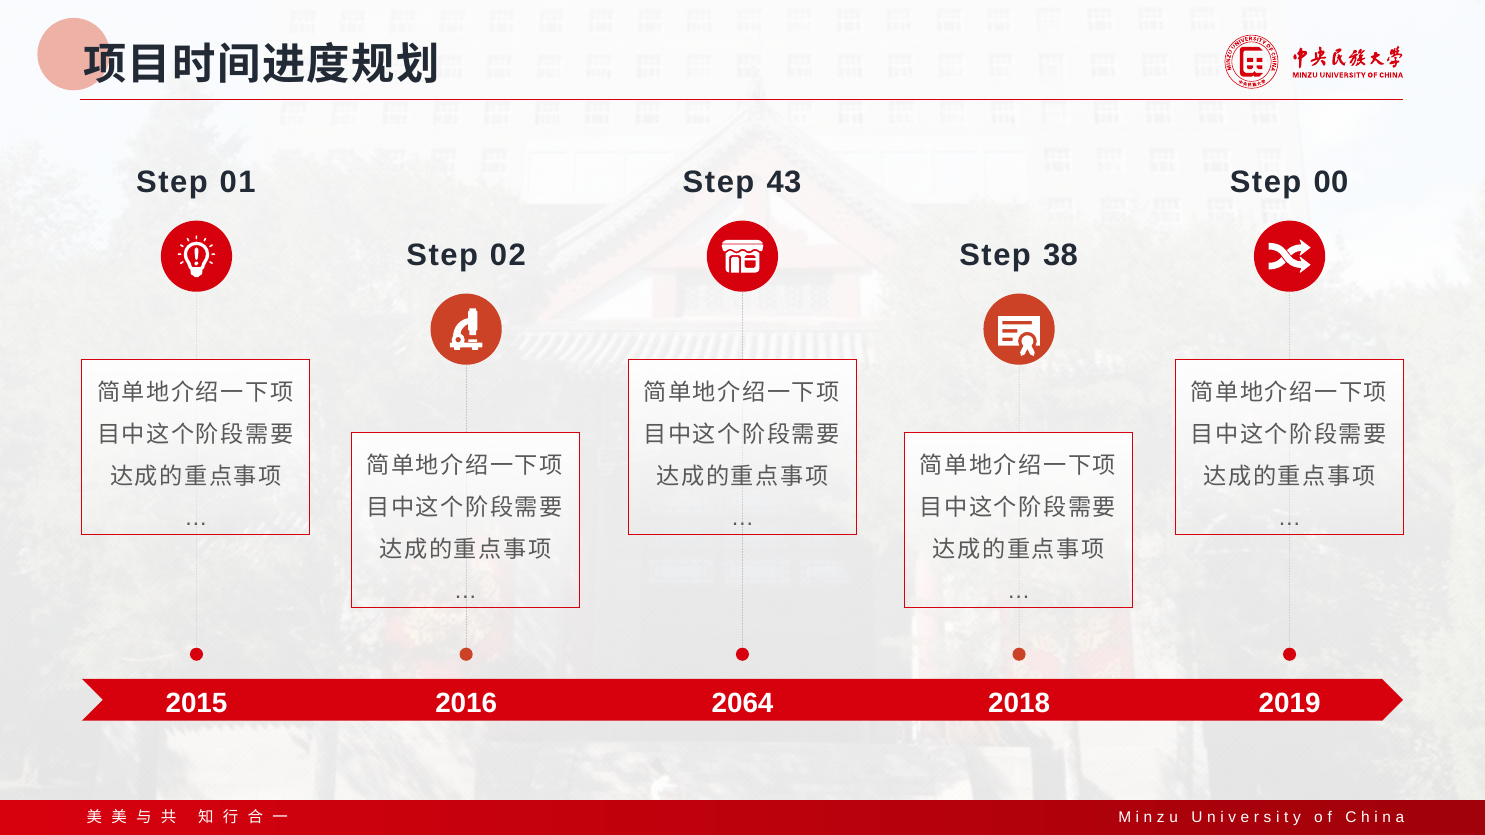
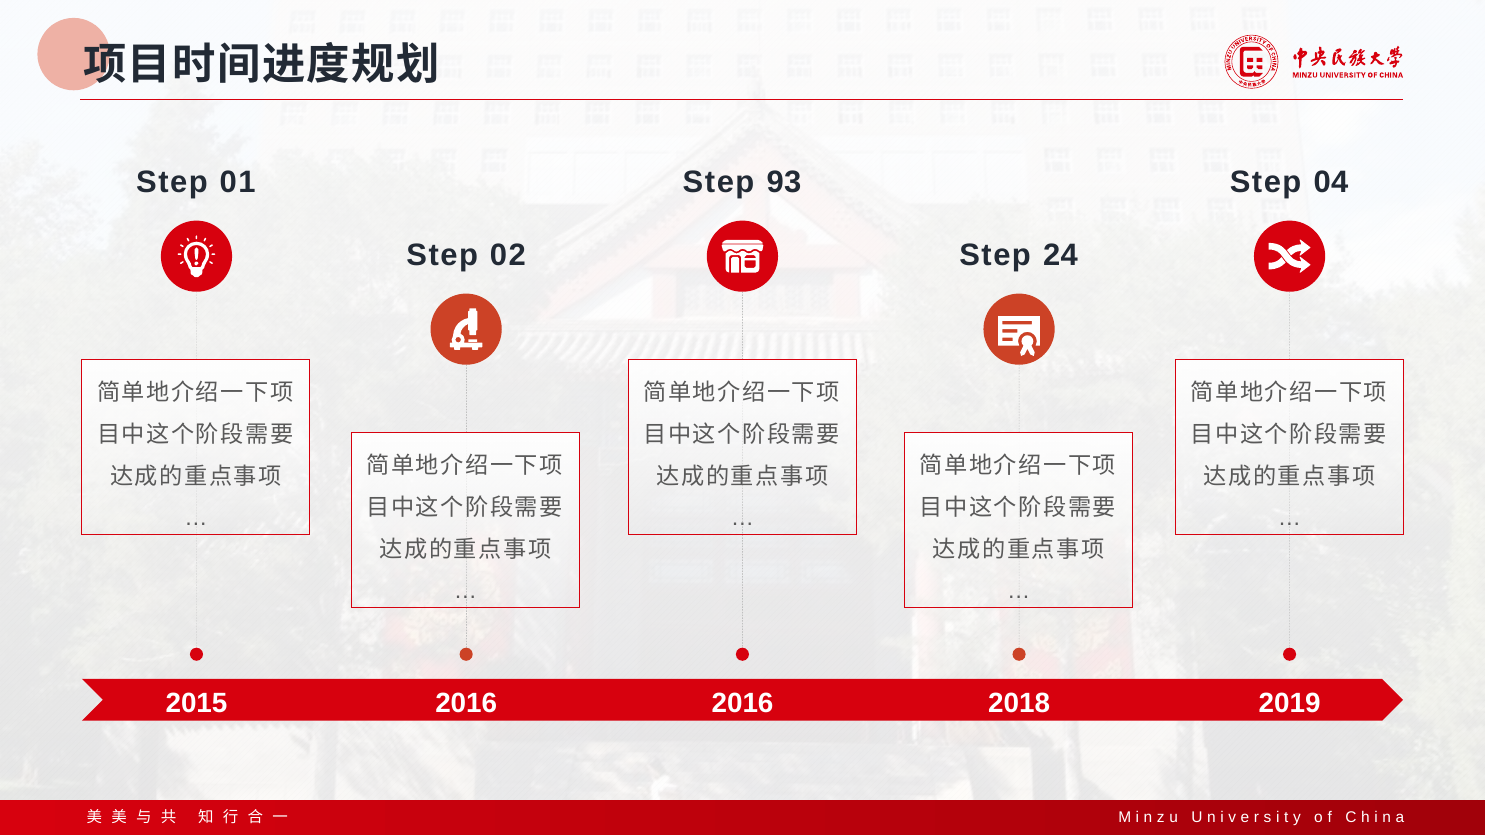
43: 43 -> 93 (784, 183)
00: 00 -> 04 (1331, 183)
38: 38 -> 24 (1061, 256)
2016 2064: 2064 -> 2016 (743, 704)
